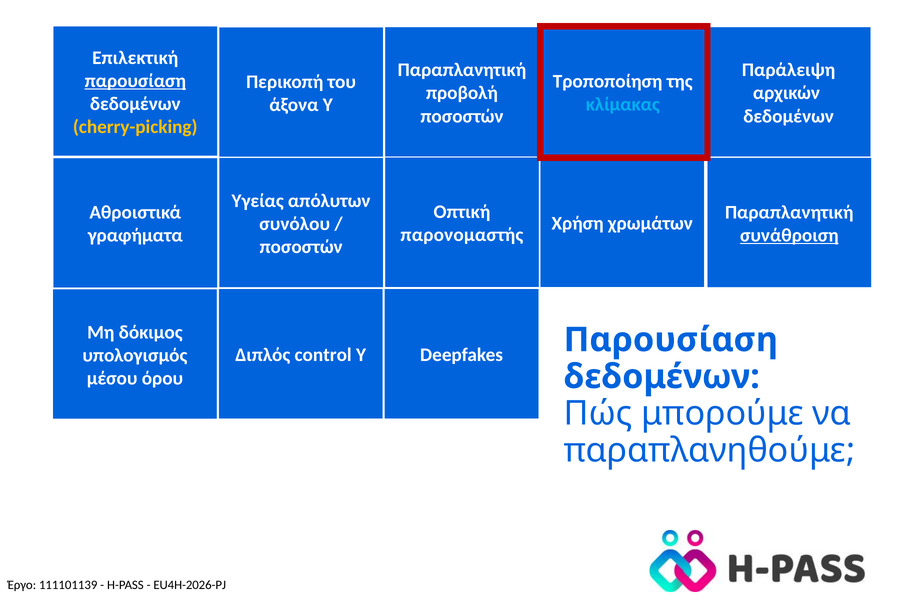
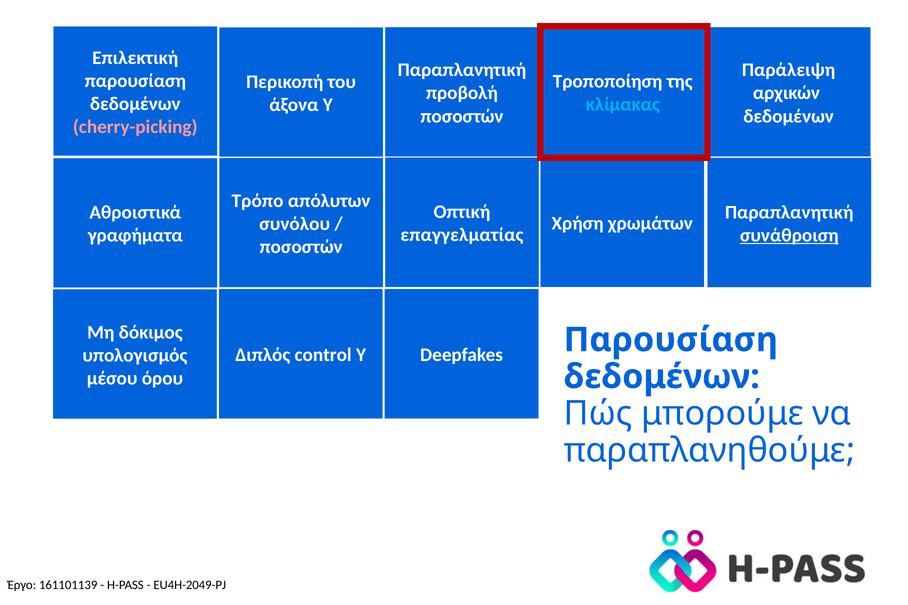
παρουσίαση underline: present -> none (135, 81)
cherry-picking colour: yellow -> pink (135, 127)
Υγείας: Υγείας -> Τρόπο (258, 201)
παρονομαστής: παρονομαστής -> επαγγελματίας (462, 235)
111101139: 111101139 -> 161101139 (68, 585)
EU4H-2026-PJ: EU4H-2026-PJ -> EU4H-2049-PJ (190, 585)
